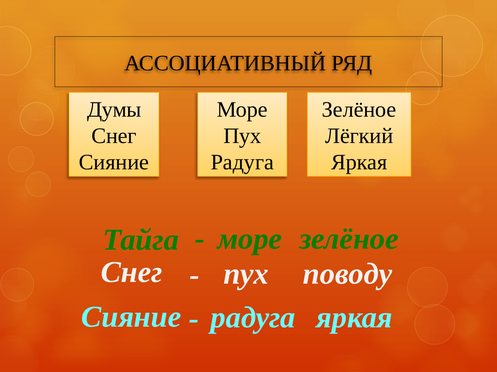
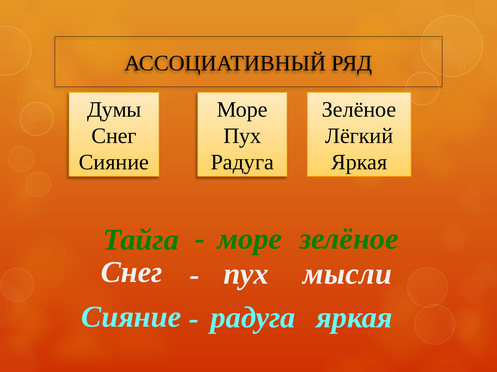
поводу: поводу -> мысли (347, 275)
